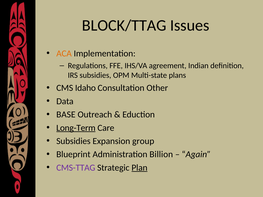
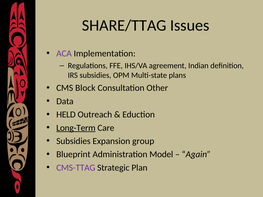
BLOCK/TTAG: BLOCK/TTAG -> SHARE/TTAG (124, 25)
ACA colour: orange -> purple (64, 53)
Idaho: Idaho -> Block (85, 88)
BASE: BASE -> HELD (66, 115)
Billion: Billion -> Model (161, 155)
Plan underline: present -> none (139, 168)
